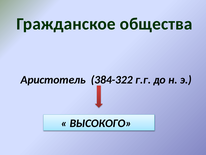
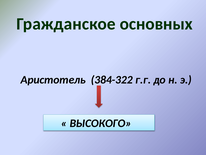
общества: общества -> основных (156, 24)
